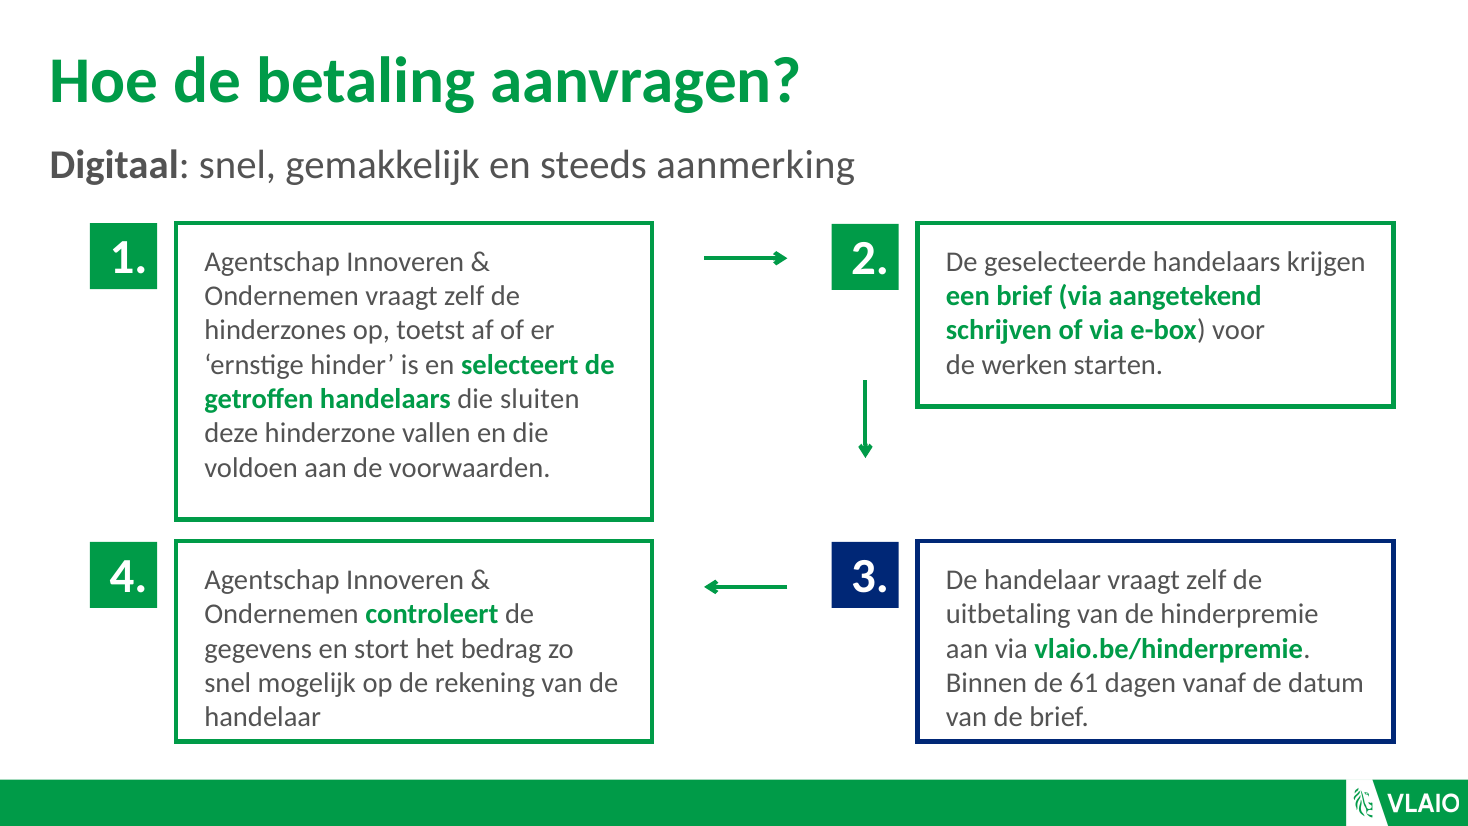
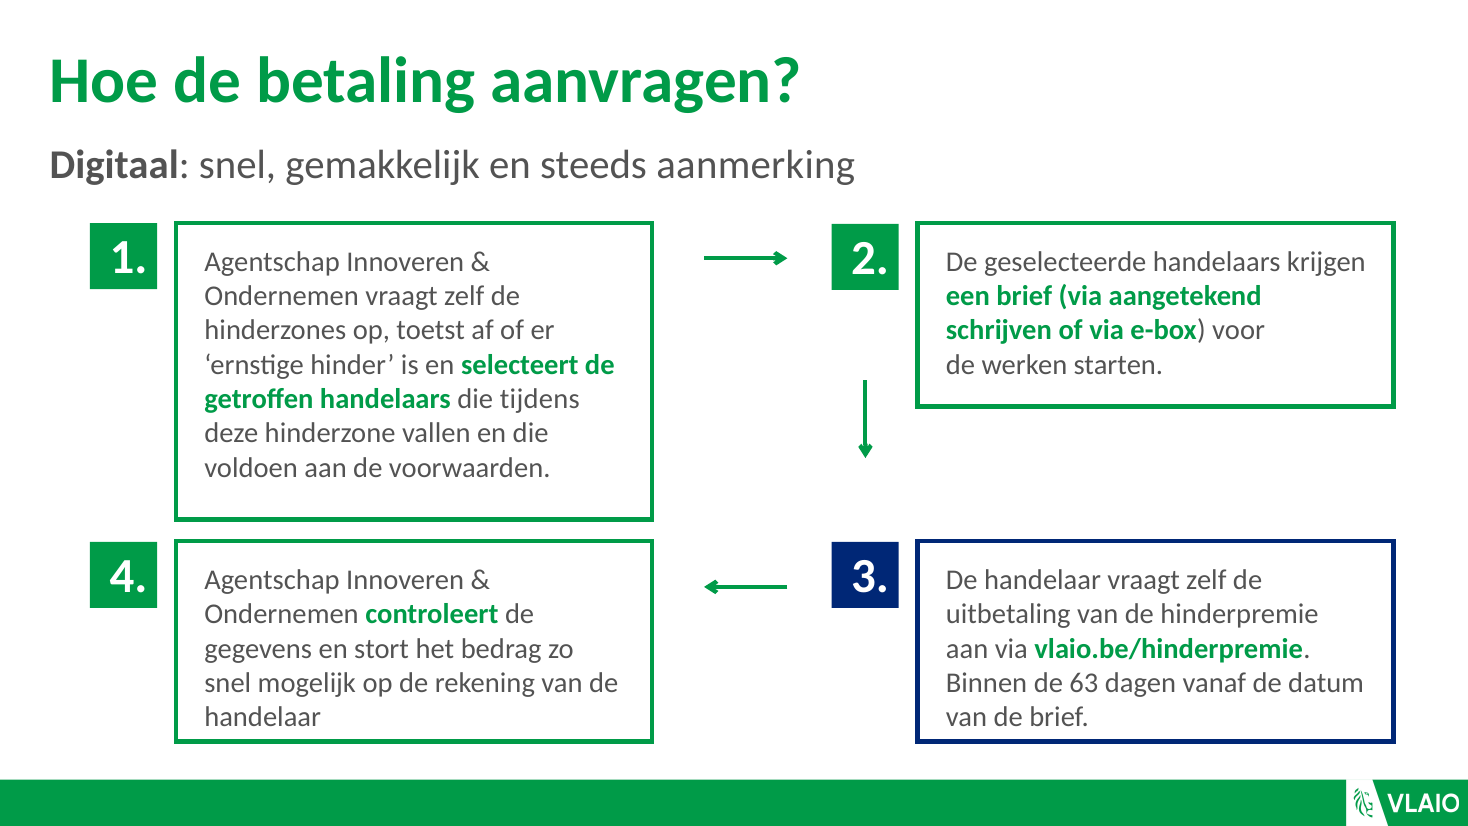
sluiten: sluiten -> tijdens (540, 399)
61: 61 -> 63 (1084, 683)
